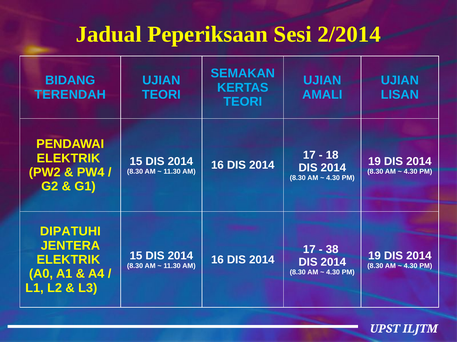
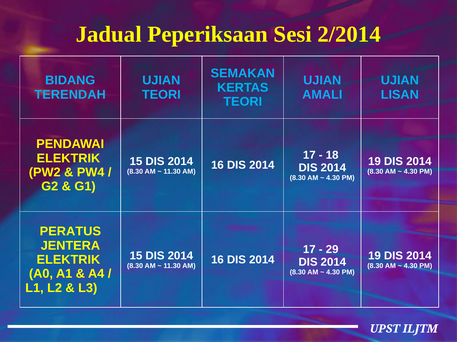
DIPATUHI: DIPATUHI -> PERATUS (70, 232)
38: 38 -> 29 (332, 250)
